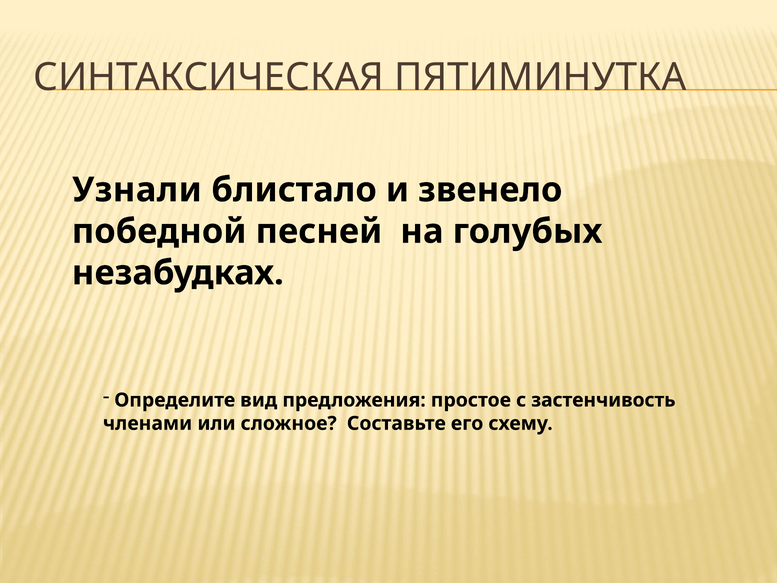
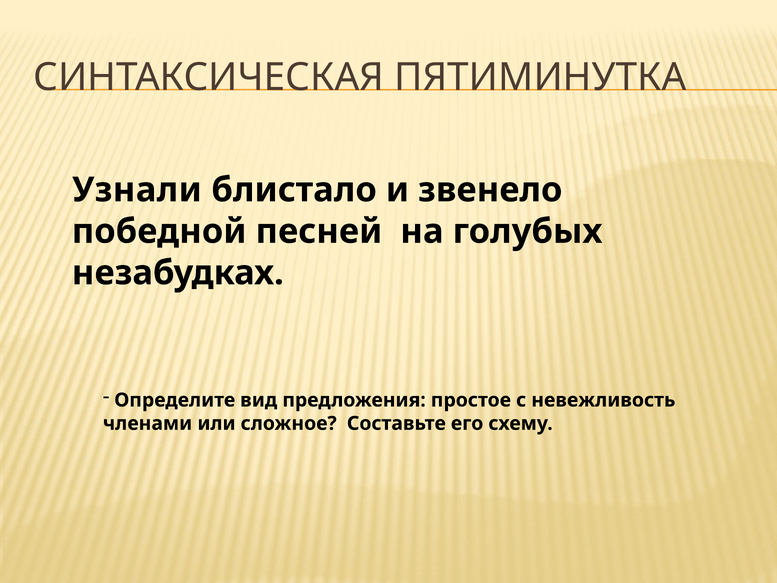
застенчивость: застенчивость -> невежливость (603, 400)
